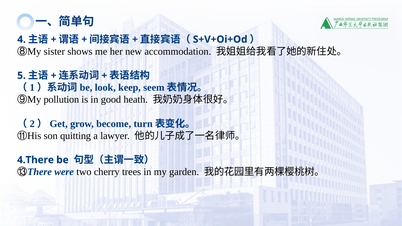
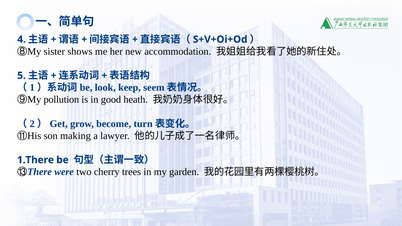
quitting: quitting -> making (75, 136)
4.There: 4.There -> 1.There (36, 160)
